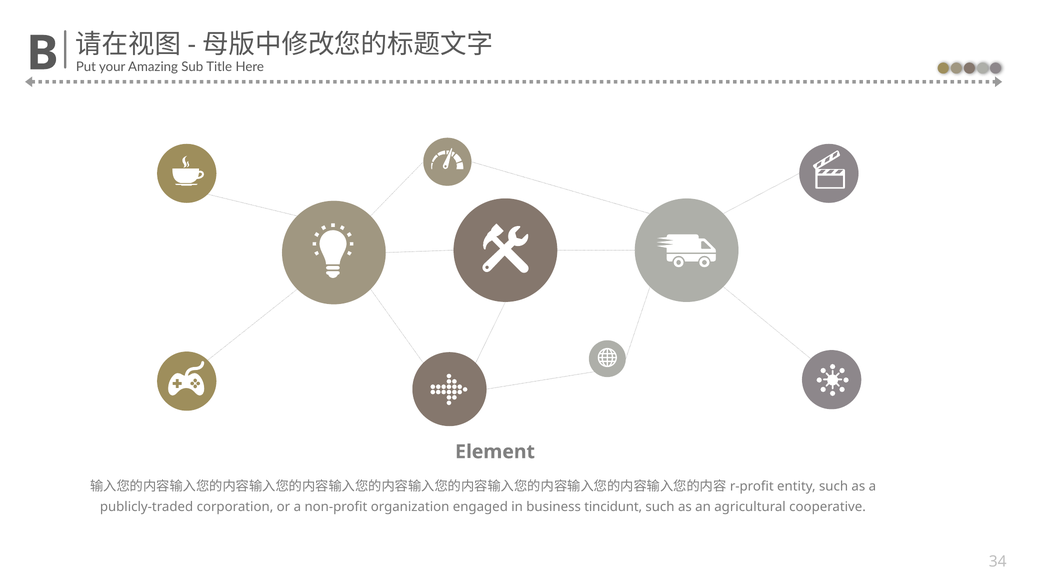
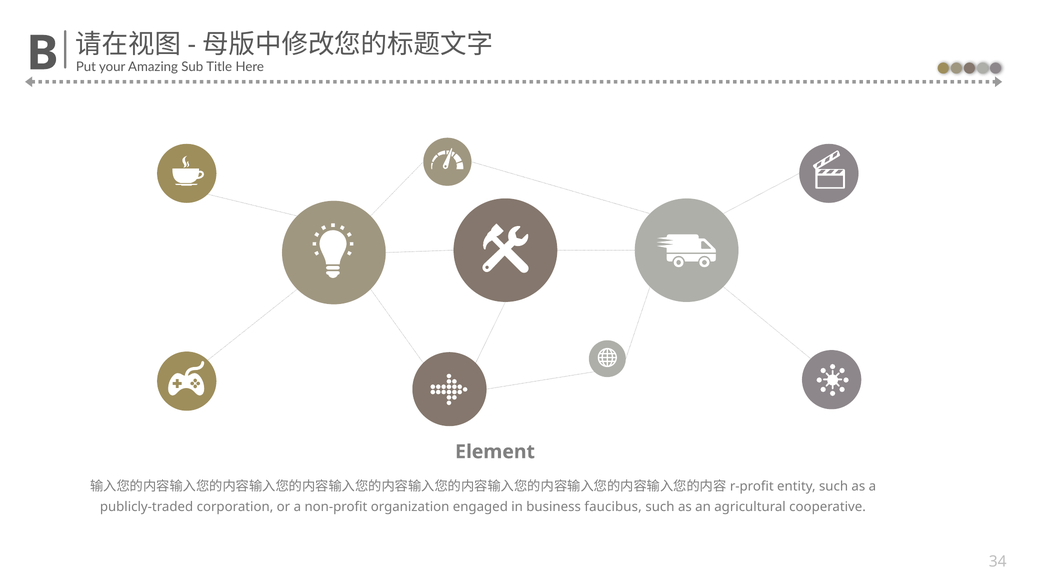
tincidunt: tincidunt -> faucibus (613, 507)
